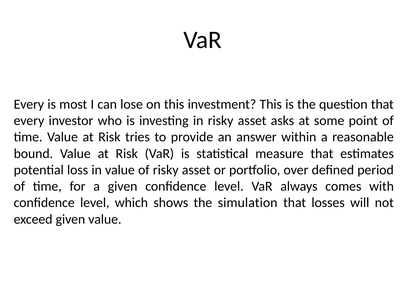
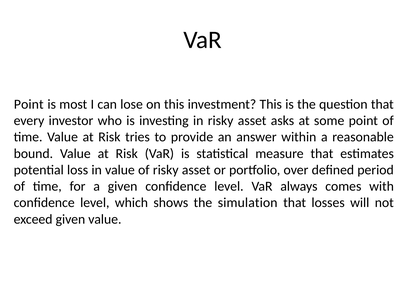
Every: Every -> Point (29, 104)
